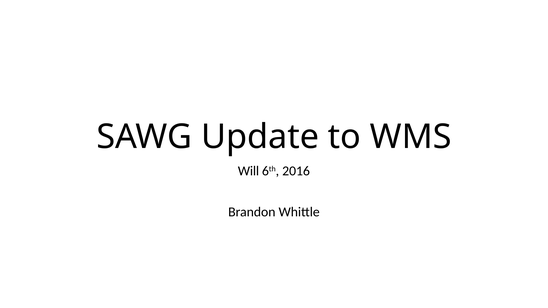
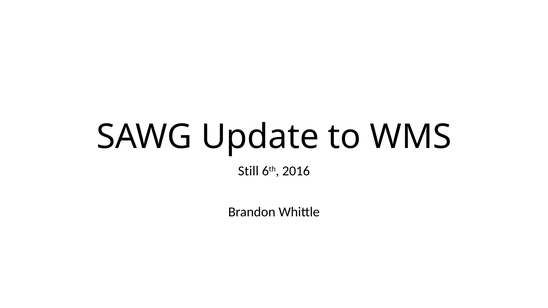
Will: Will -> Still (248, 171)
